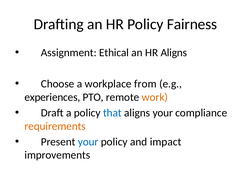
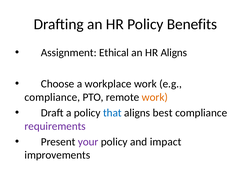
Fairness: Fairness -> Benefits (192, 24)
workplace from: from -> work (145, 84)
experiences: experiences -> compliance (52, 97)
aligns your: your -> best (163, 113)
requirements colour: orange -> purple (55, 126)
your colour: blue -> purple (88, 142)
